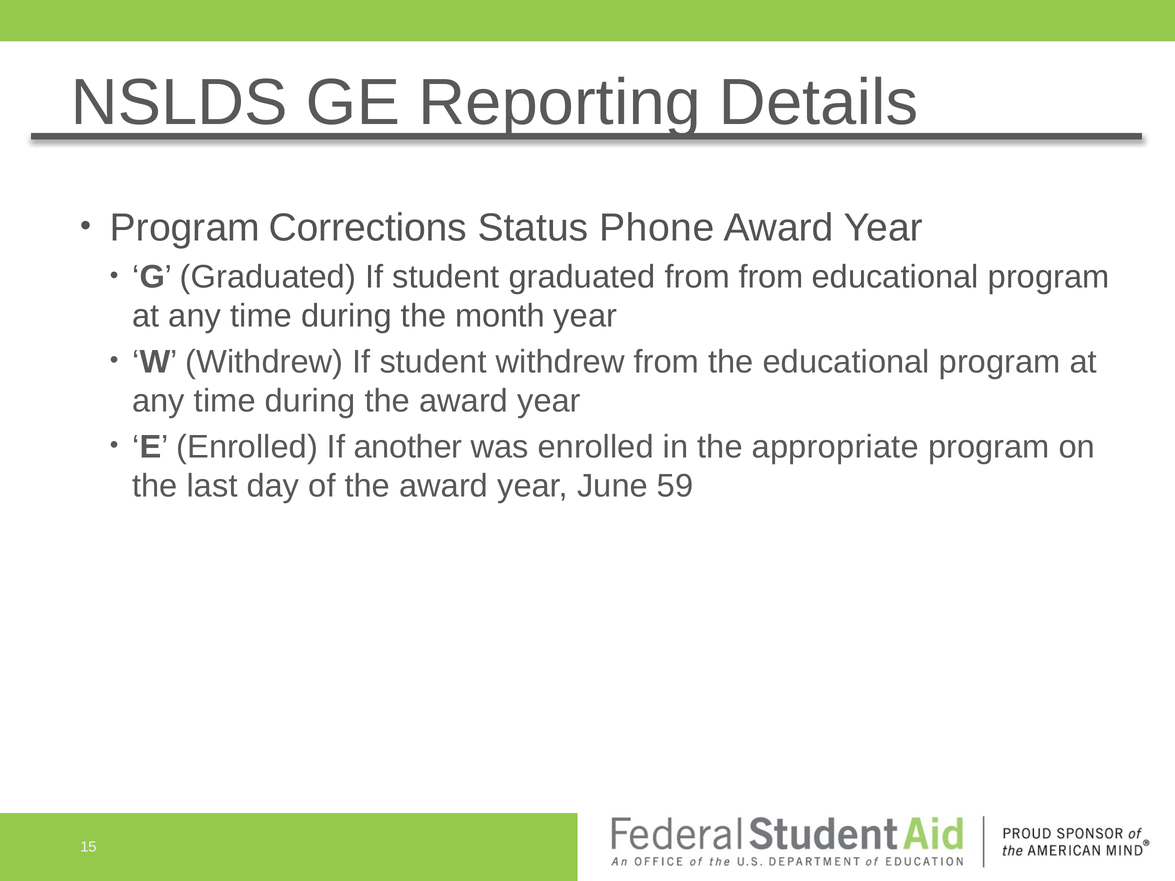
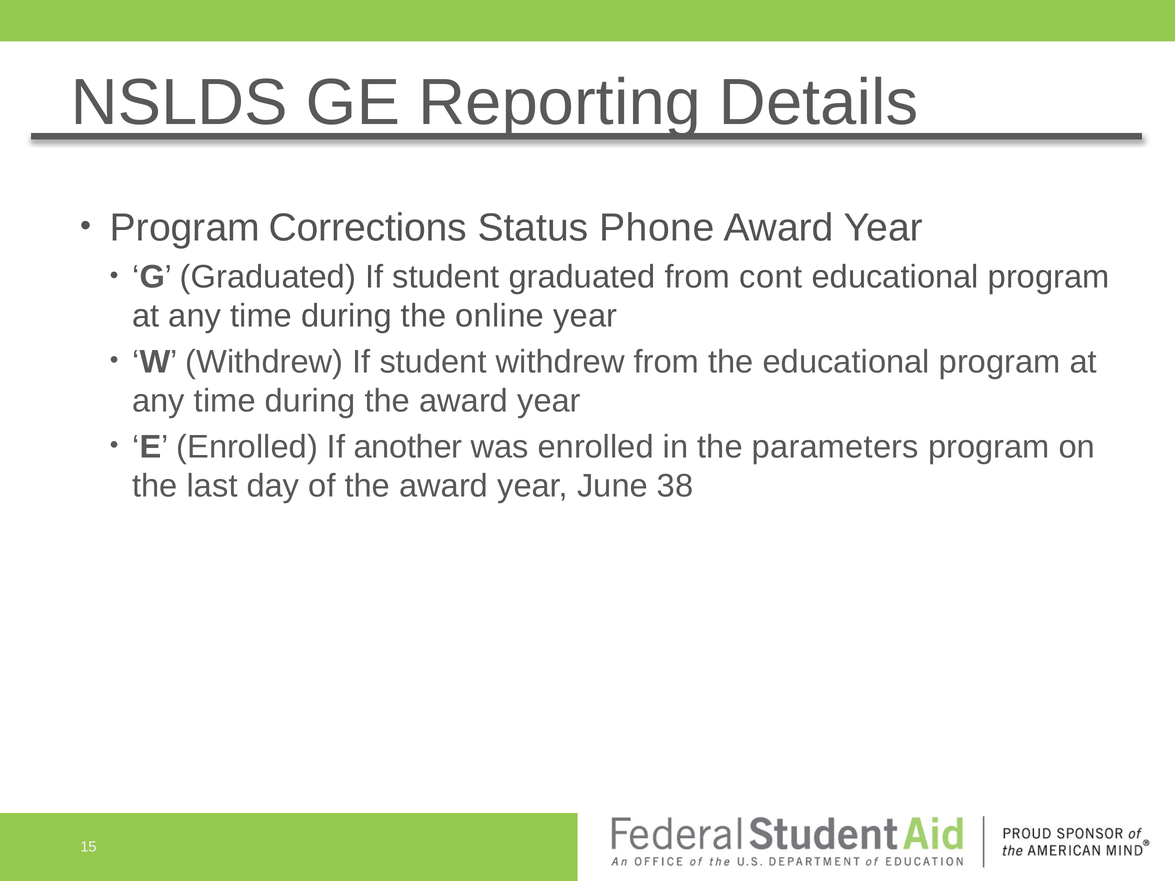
from from: from -> cont (771, 277)
month: month -> online (500, 316)
appropriate: appropriate -> parameters (835, 447)
59: 59 -> 38 (675, 486)
